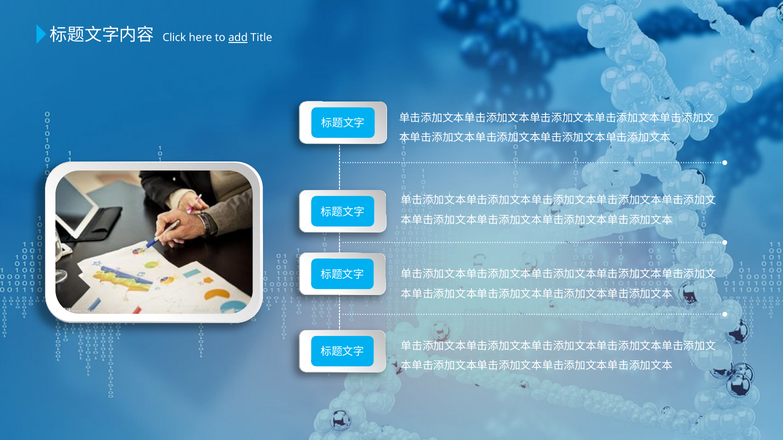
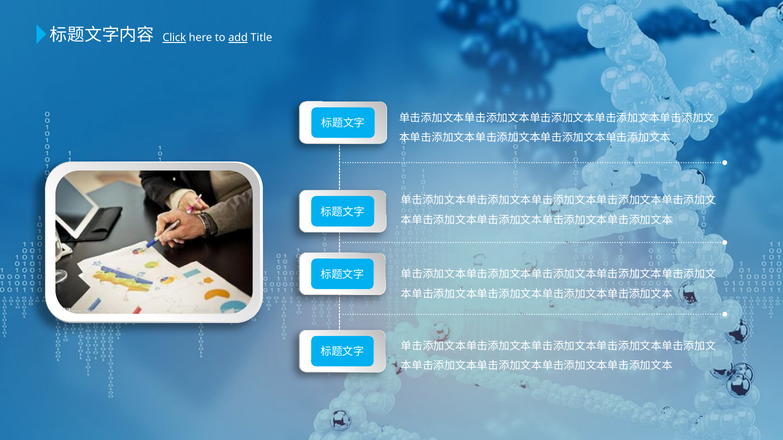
Click underline: none -> present (174, 38)
